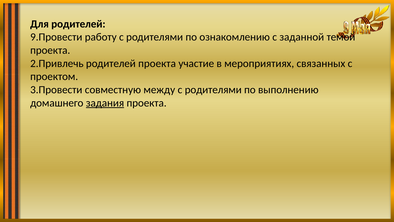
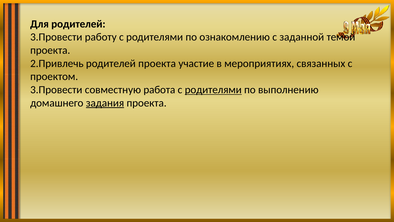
9.Провести: 9.Провести -> 3.Провести (56, 37)
между: между -> работа (159, 90)
родителями underline: none -> present (213, 90)
